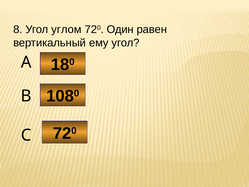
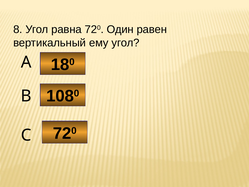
углом: углом -> равна (66, 29)
